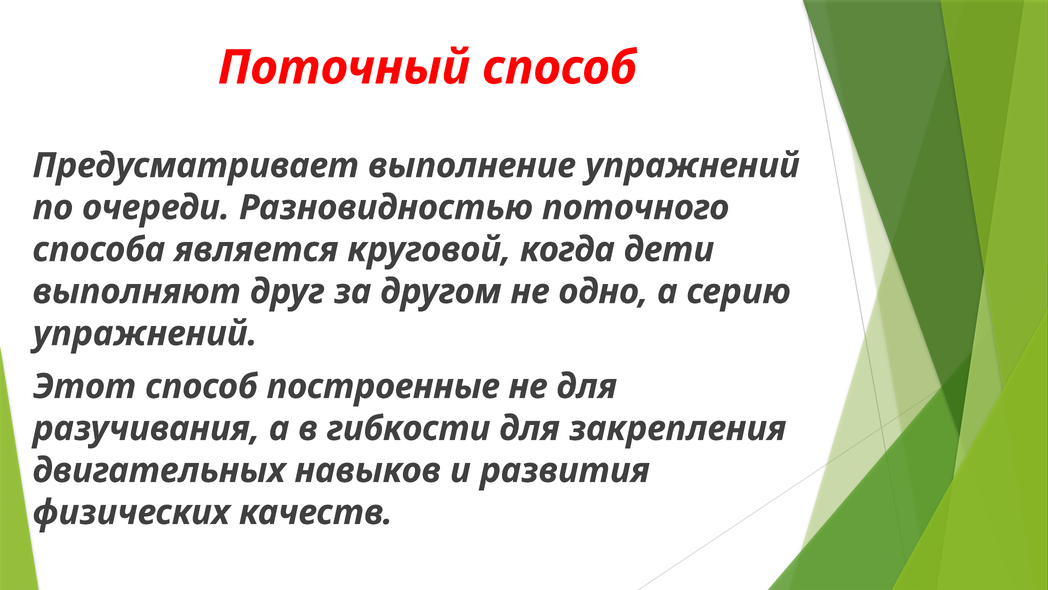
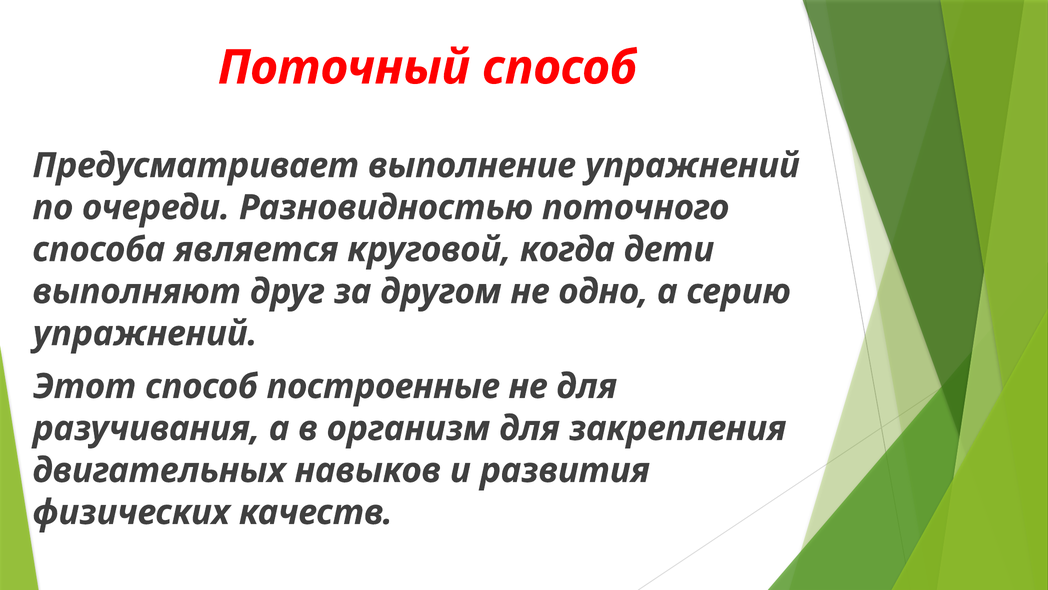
гибкости: гибкости -> организм (409, 428)
